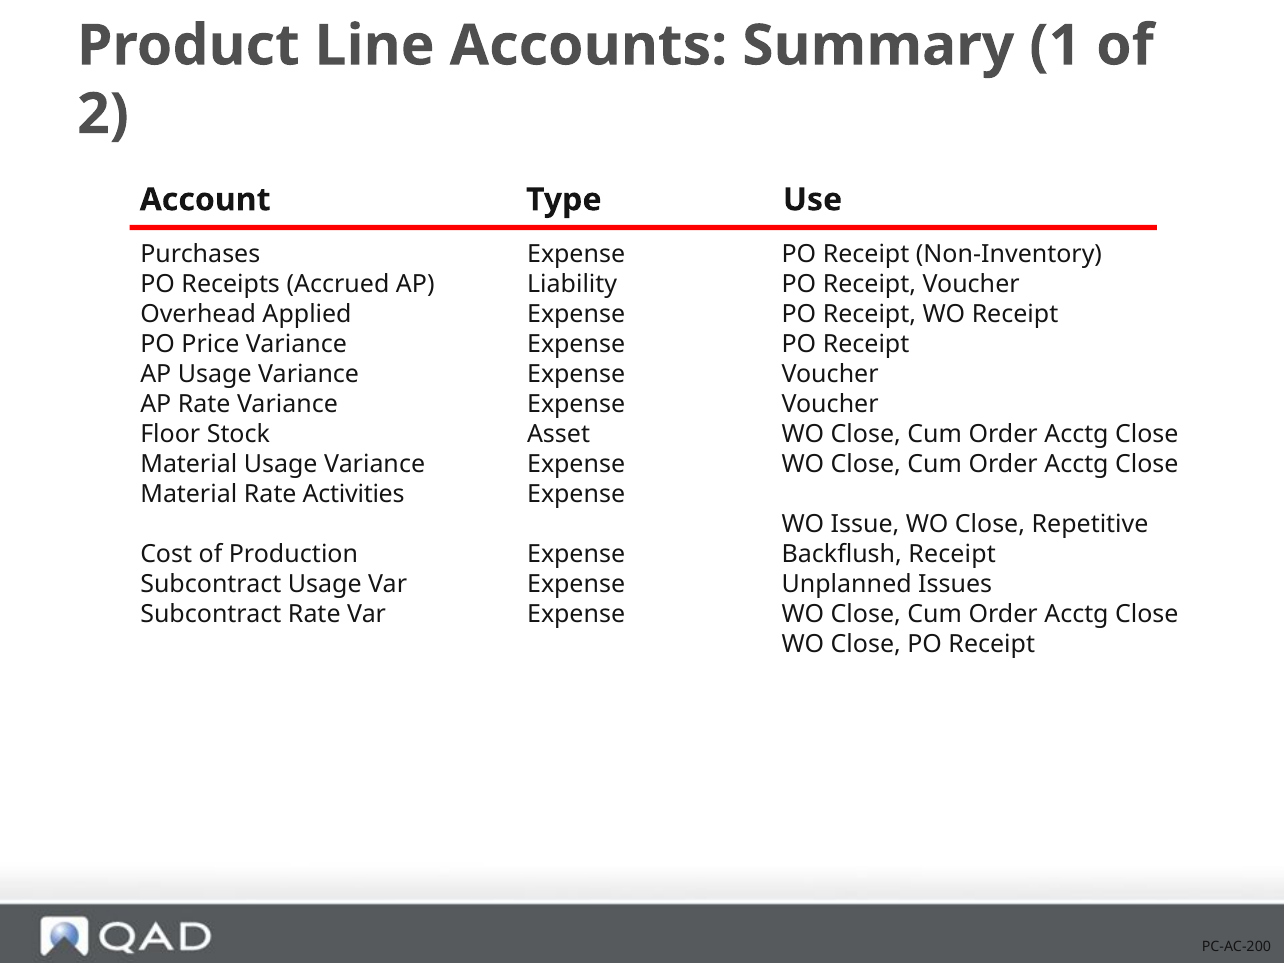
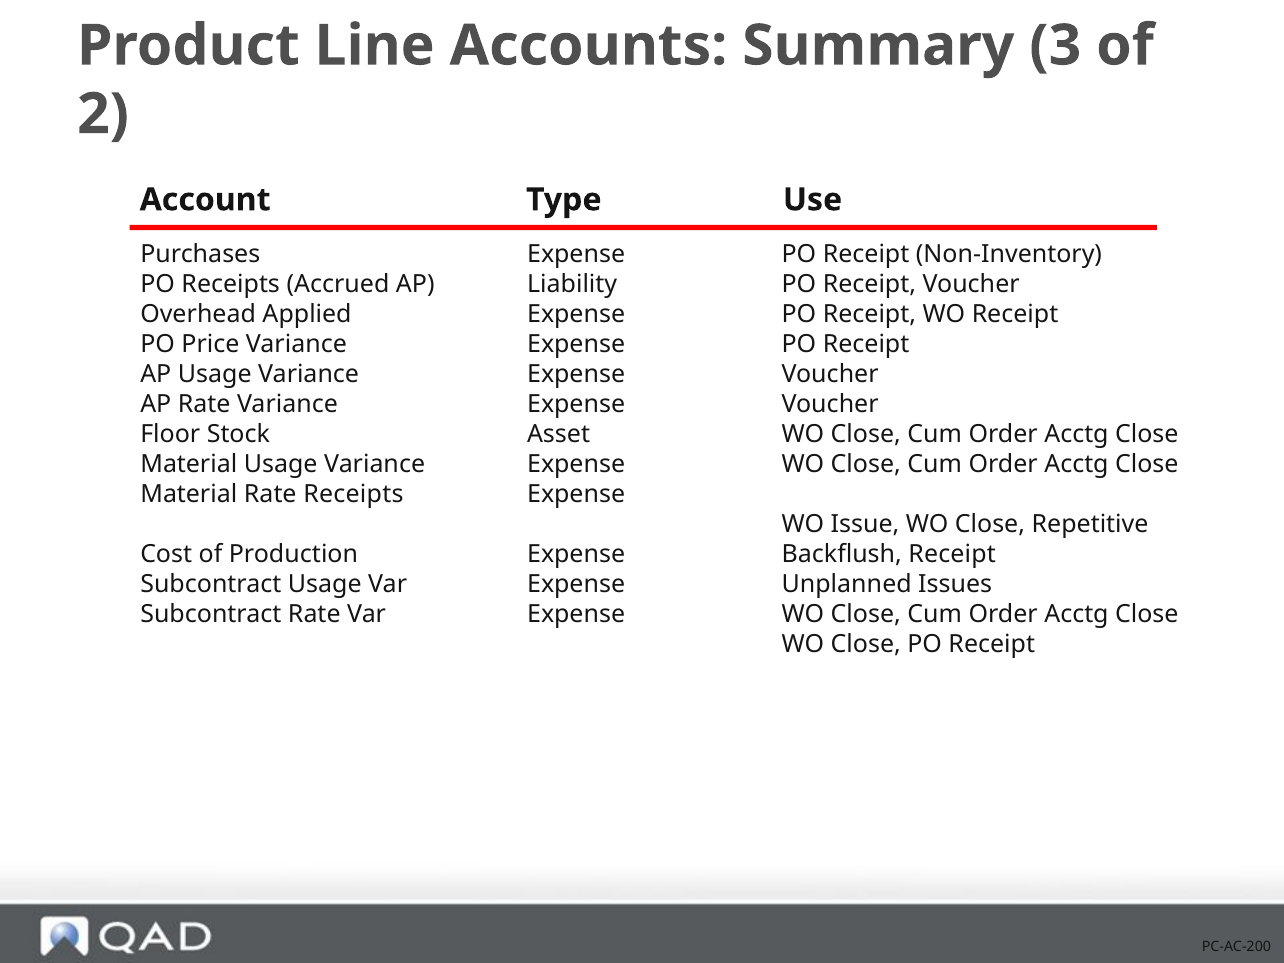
1: 1 -> 3 (1055, 46)
Rate Activities: Activities -> Receipts (353, 494)
